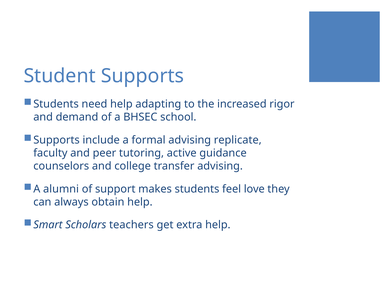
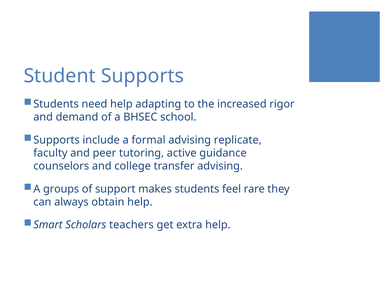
alumni: alumni -> groups (61, 189)
love: love -> rare (254, 189)
